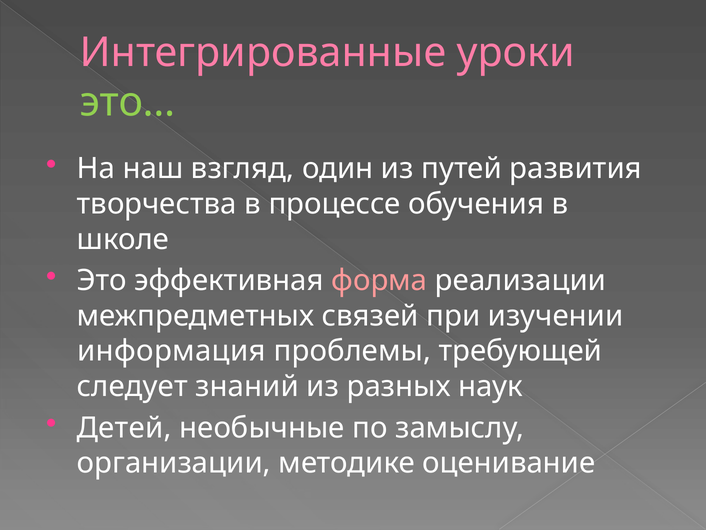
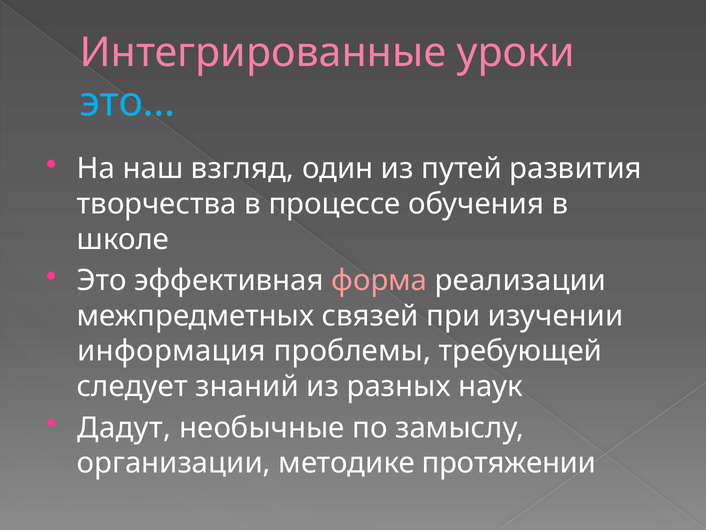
это… colour: light green -> light blue (128, 102)
Детей: Детей -> Дадут (124, 427)
оценивание: оценивание -> протяжении (509, 463)
